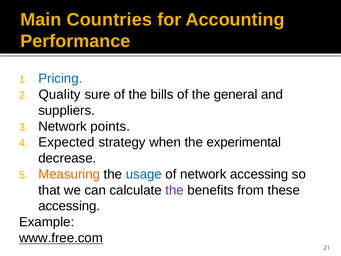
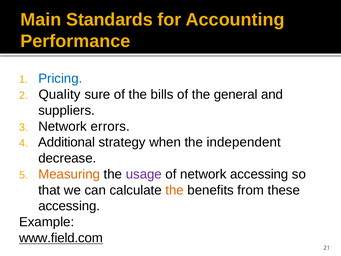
Countries: Countries -> Standards (110, 20)
points: points -> errors (110, 126)
Expected: Expected -> Additional (67, 142)
experimental: experimental -> independent (244, 142)
usage colour: blue -> purple (144, 174)
the colour: purple -> orange (175, 190)
www.free.com: www.free.com -> www.field.com (61, 238)
